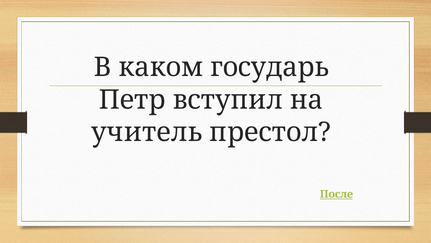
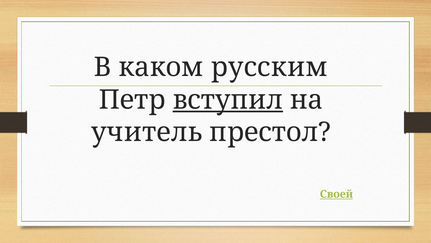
государь: государь -> русским (269, 67)
вступил underline: none -> present (228, 100)
После: После -> Своей (336, 194)
